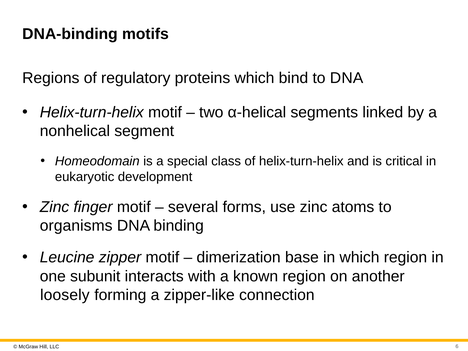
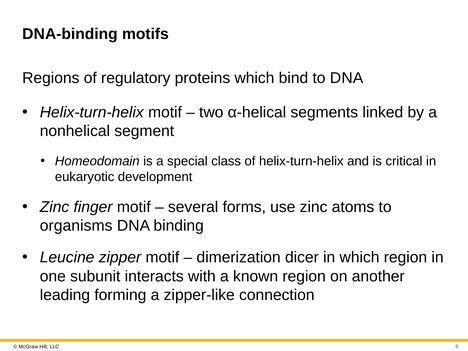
base: base -> dicer (302, 258)
loosely: loosely -> leading (65, 295)
